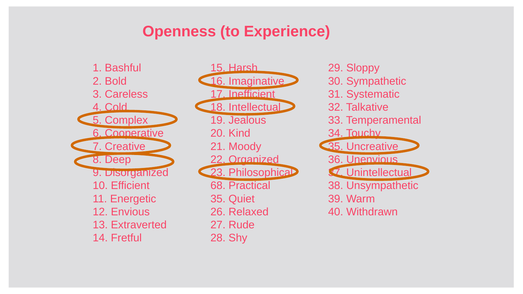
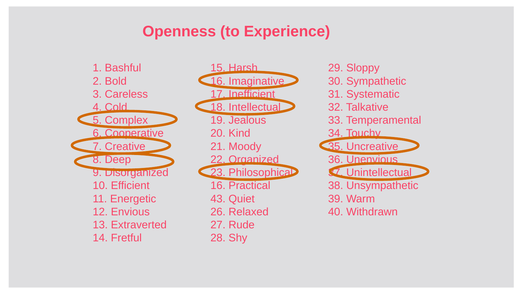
Efficient 68: 68 -> 16 (218, 186)
Energetic 35: 35 -> 43 (218, 199)
